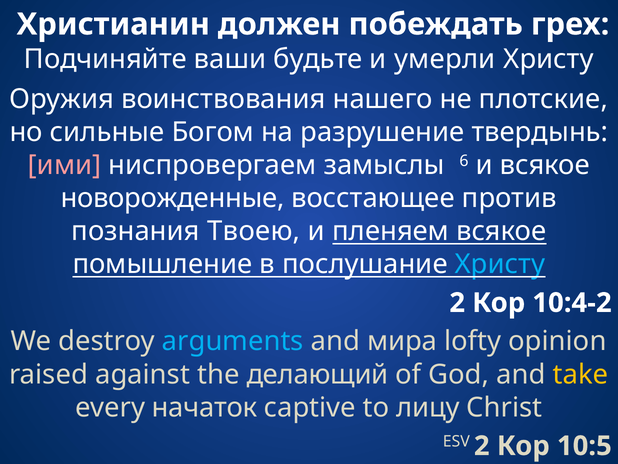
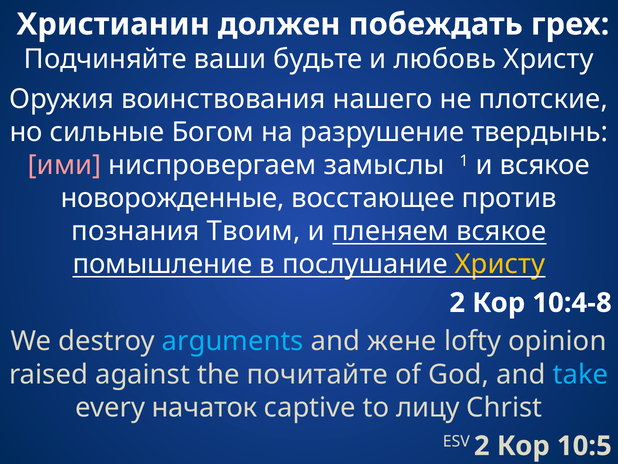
умерли: умерли -> любовь (445, 59)
6: 6 -> 1 (464, 161)
Твоею: Твоею -> Твоим (254, 231)
Христу colour: light blue -> yellow (500, 264)
10:4-2: 10:4-2 -> 10:4-8 (572, 303)
мира: мира -> жене (402, 341)
делающий: делающий -> почитайте (317, 374)
take colour: yellow -> light blue (581, 374)
